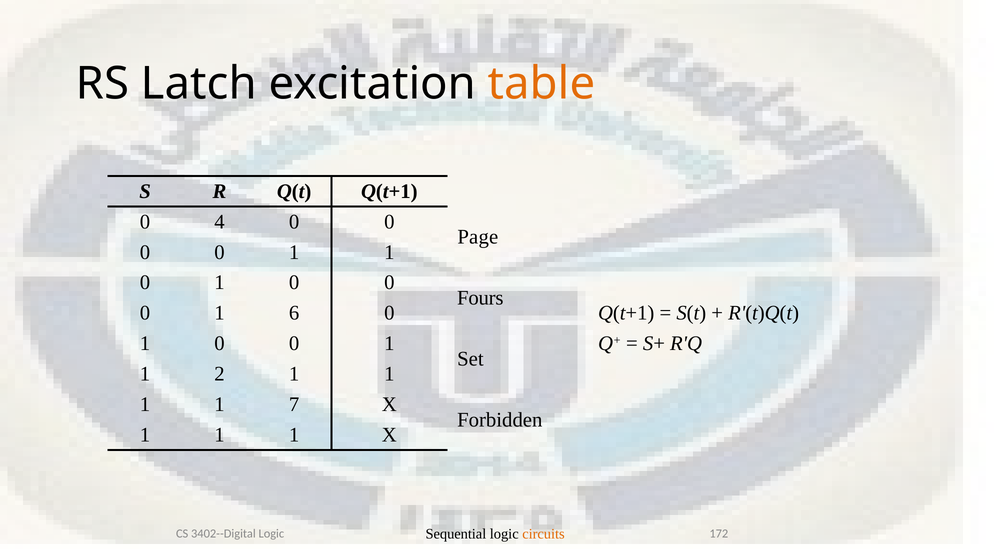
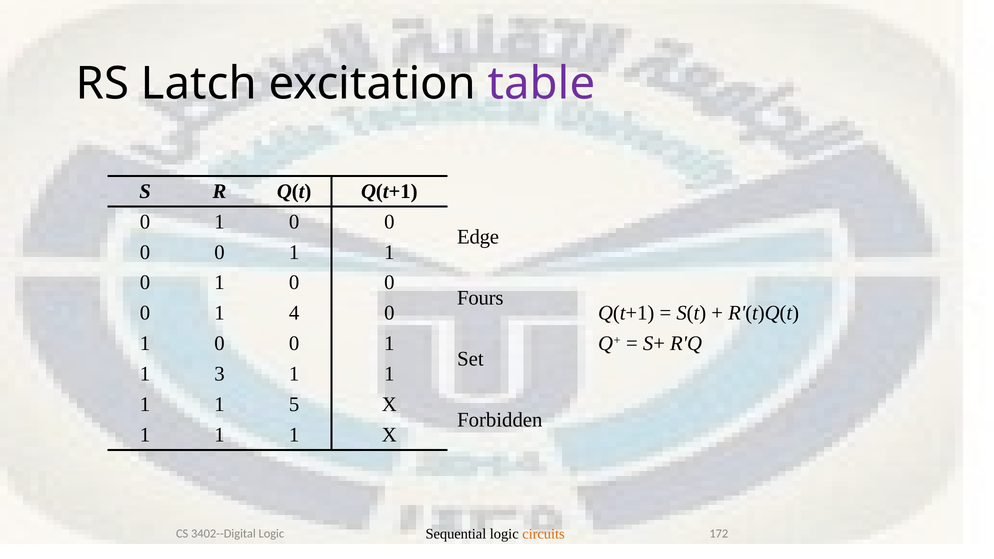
table colour: orange -> purple (542, 83)
4: 4 -> 1 (220, 222)
Page: Page -> Edge (478, 237)
6: 6 -> 4 (294, 313)
2: 2 -> 3 (220, 374)
7: 7 -> 5 (294, 405)
